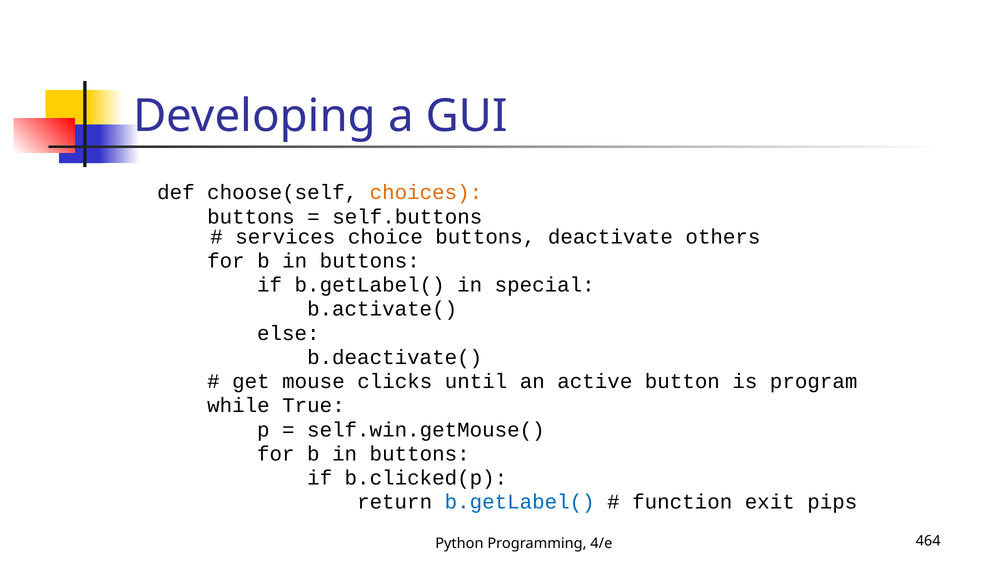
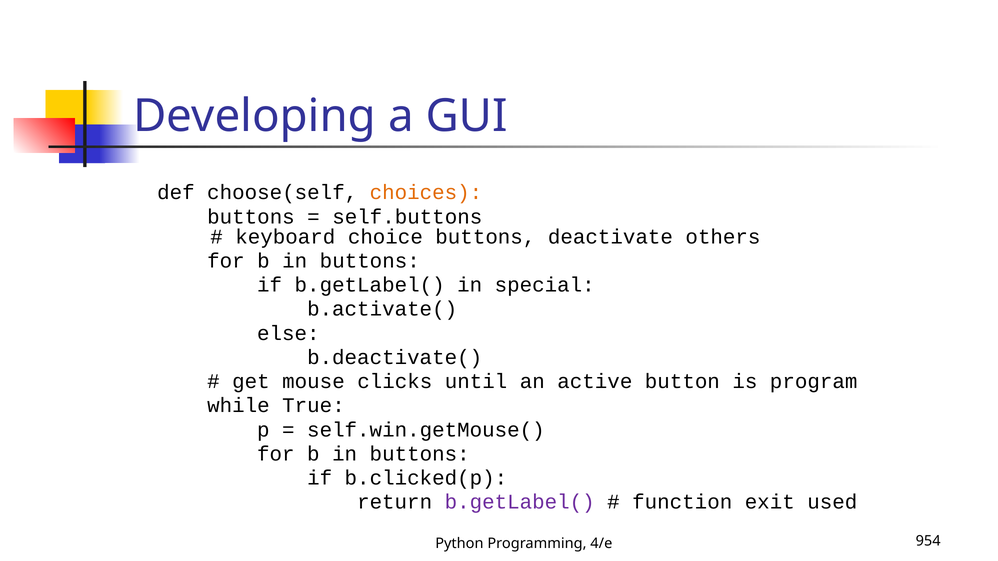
services: services -> keyboard (285, 237)
b.getLabel( colour: blue -> purple (520, 502)
pips: pips -> used (832, 502)
464: 464 -> 954 (928, 541)
